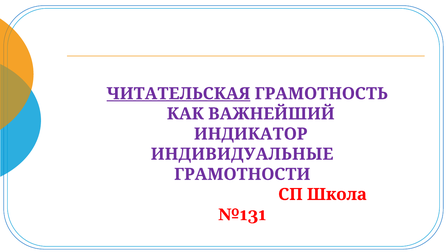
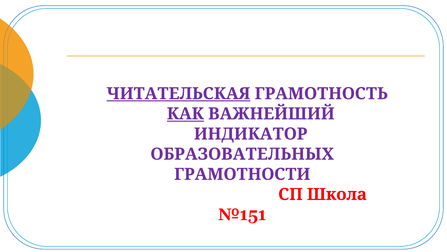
КАК underline: none -> present (185, 114)
ИНДИВИДУАЛЬНЫЕ: ИНДИВИДУАЛЬНЫЕ -> ОБРАЗОВАТЕЛЬНЫХ (242, 154)
№131: №131 -> №151 (242, 214)
